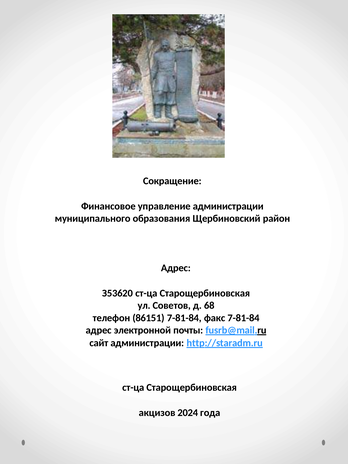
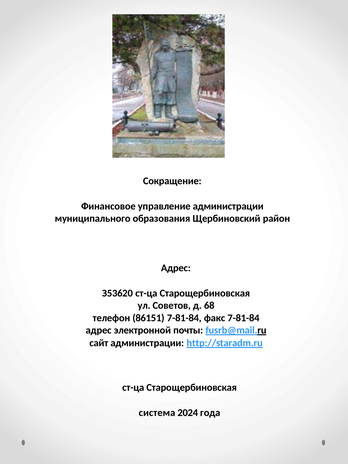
акцизов: акцизов -> система (157, 413)
